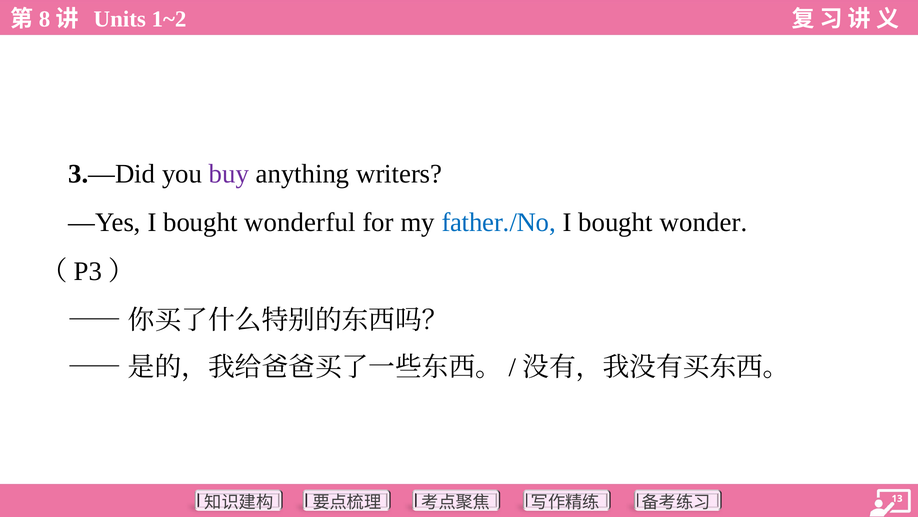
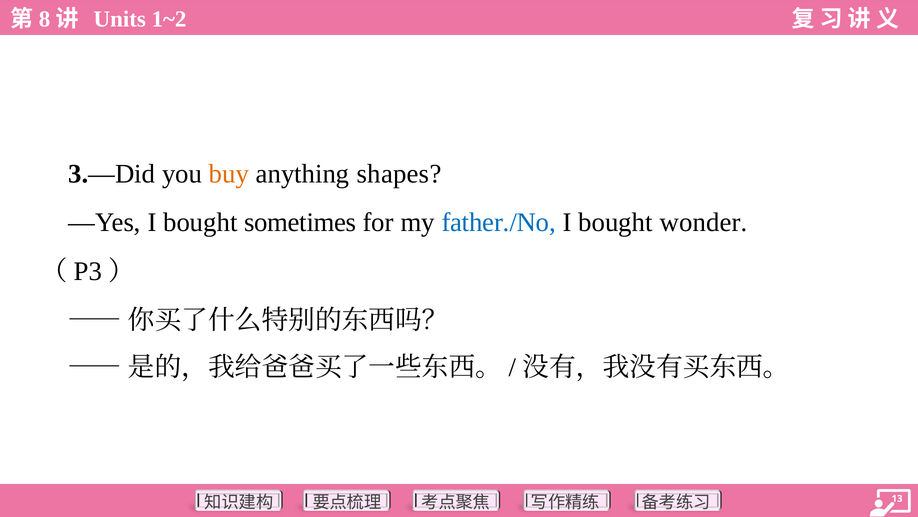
buy colour: purple -> orange (229, 174)
writers: writers -> shapes (399, 174)
wonderful: wonderful -> sometimes (300, 222)
